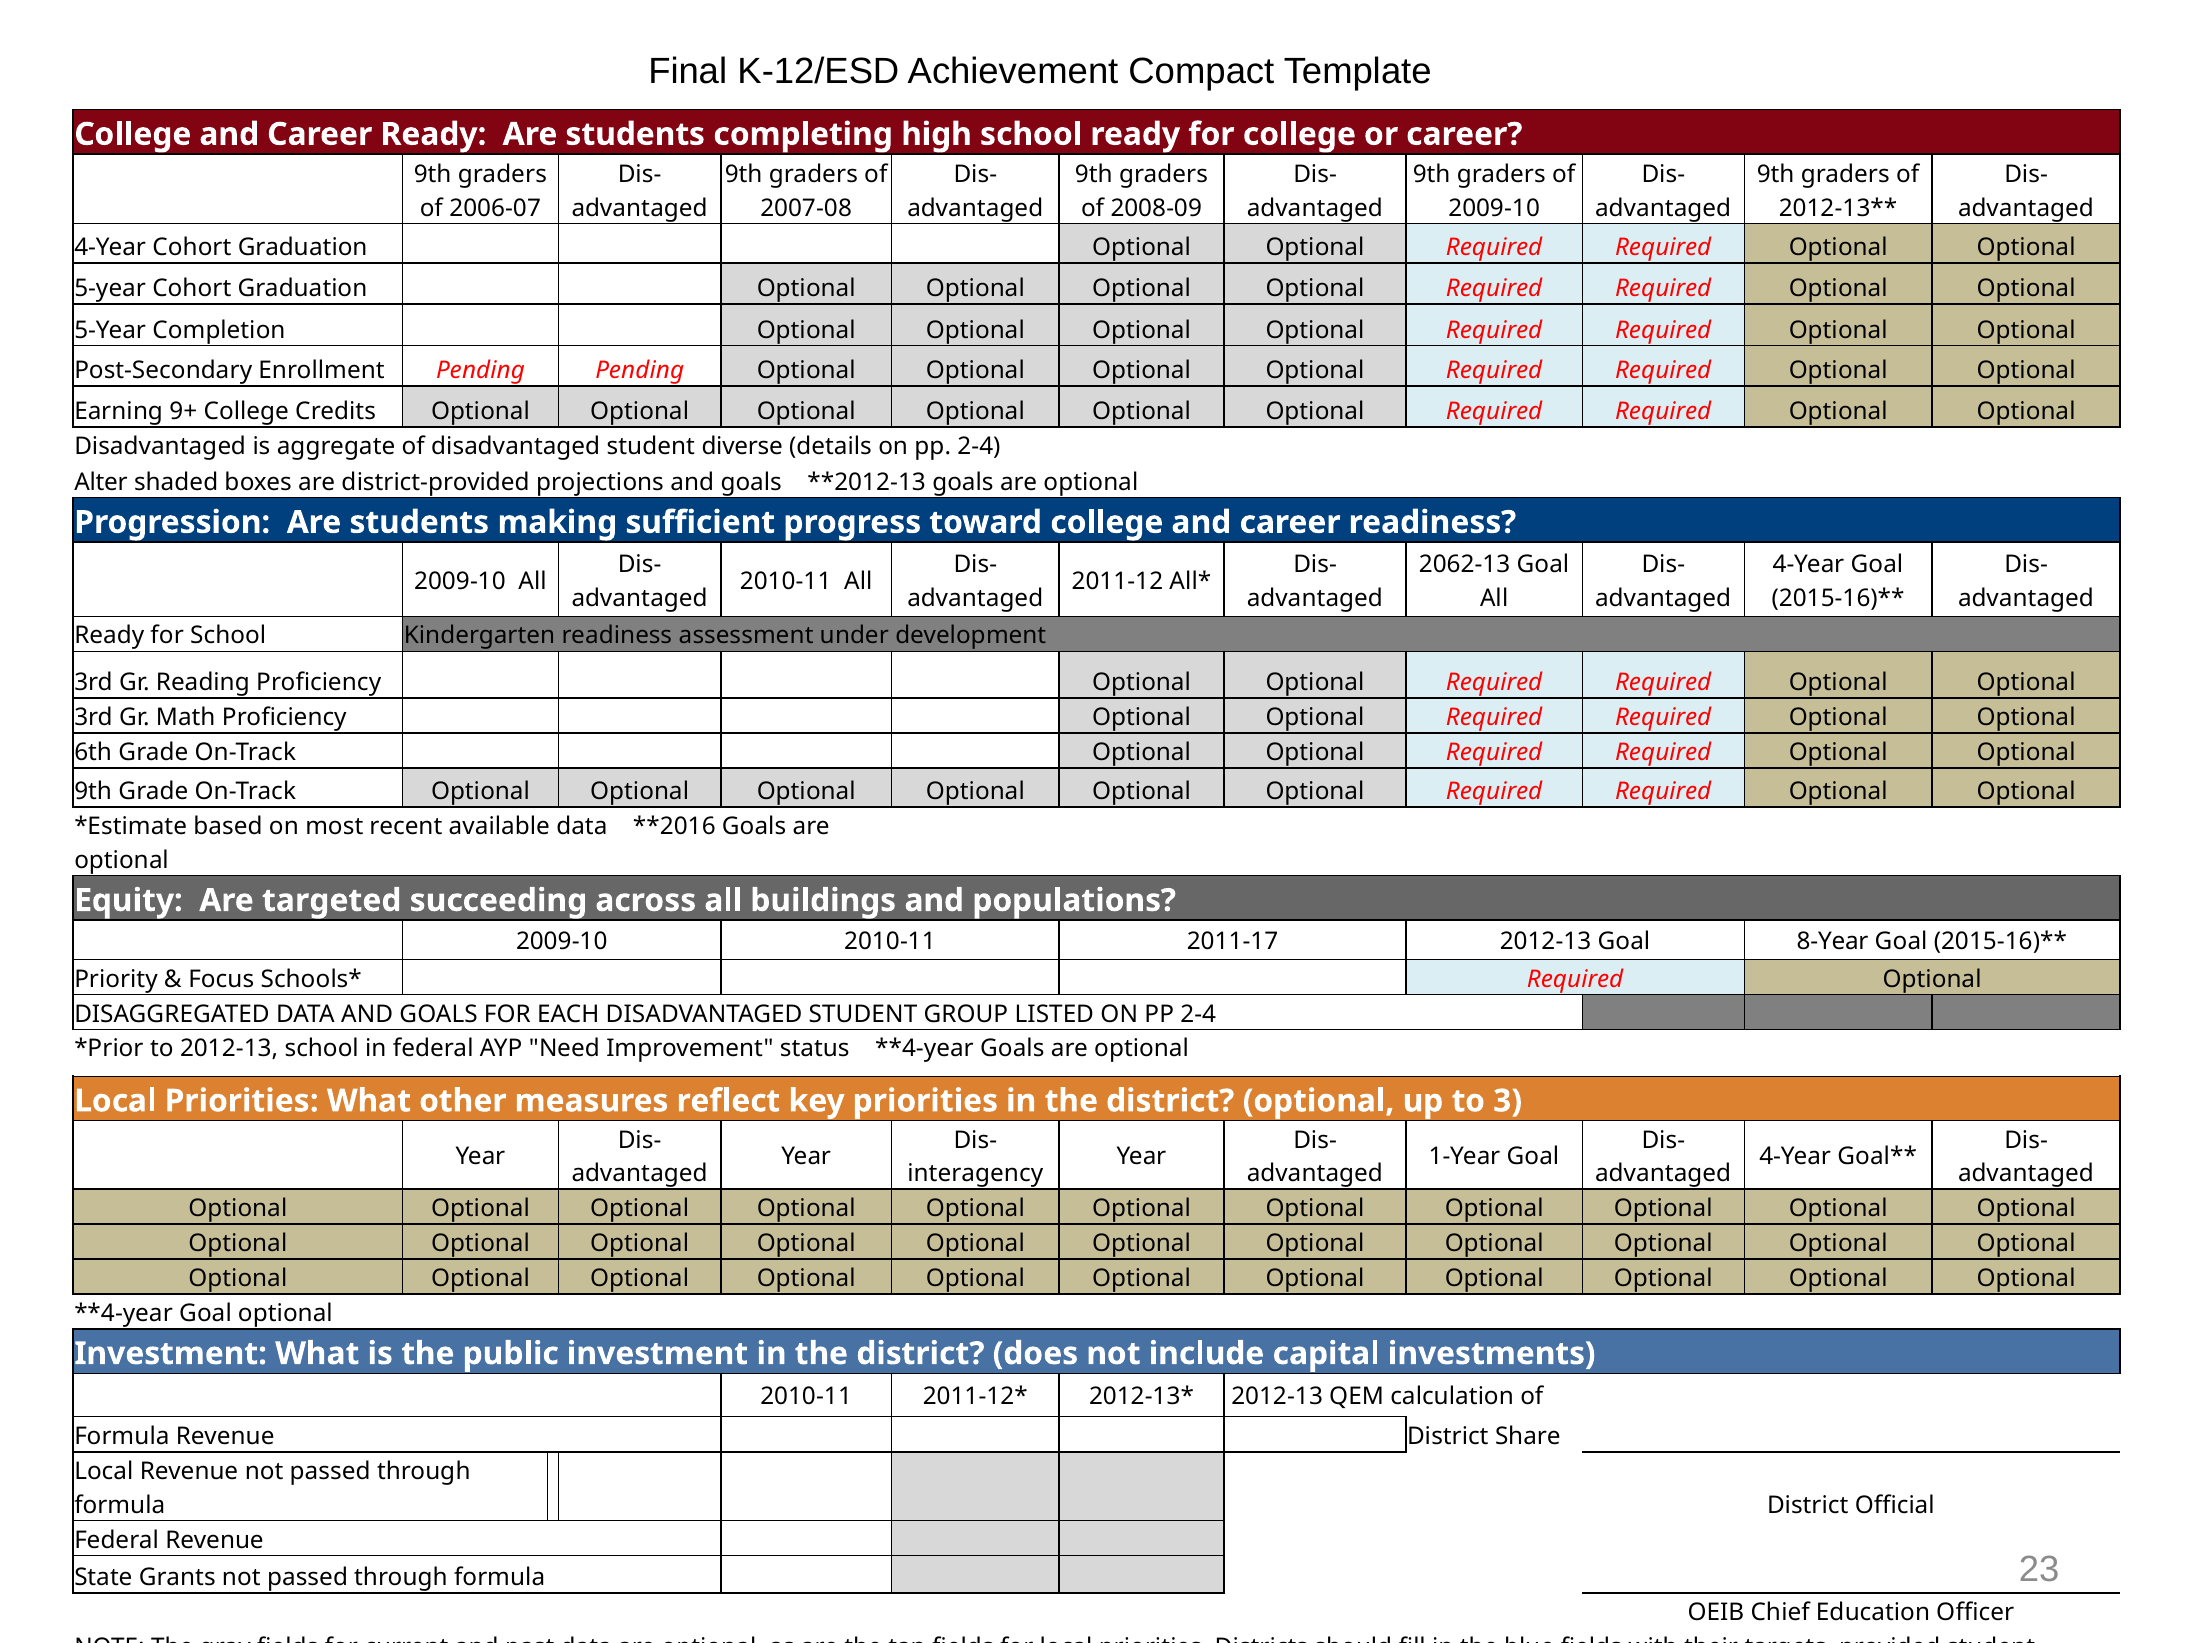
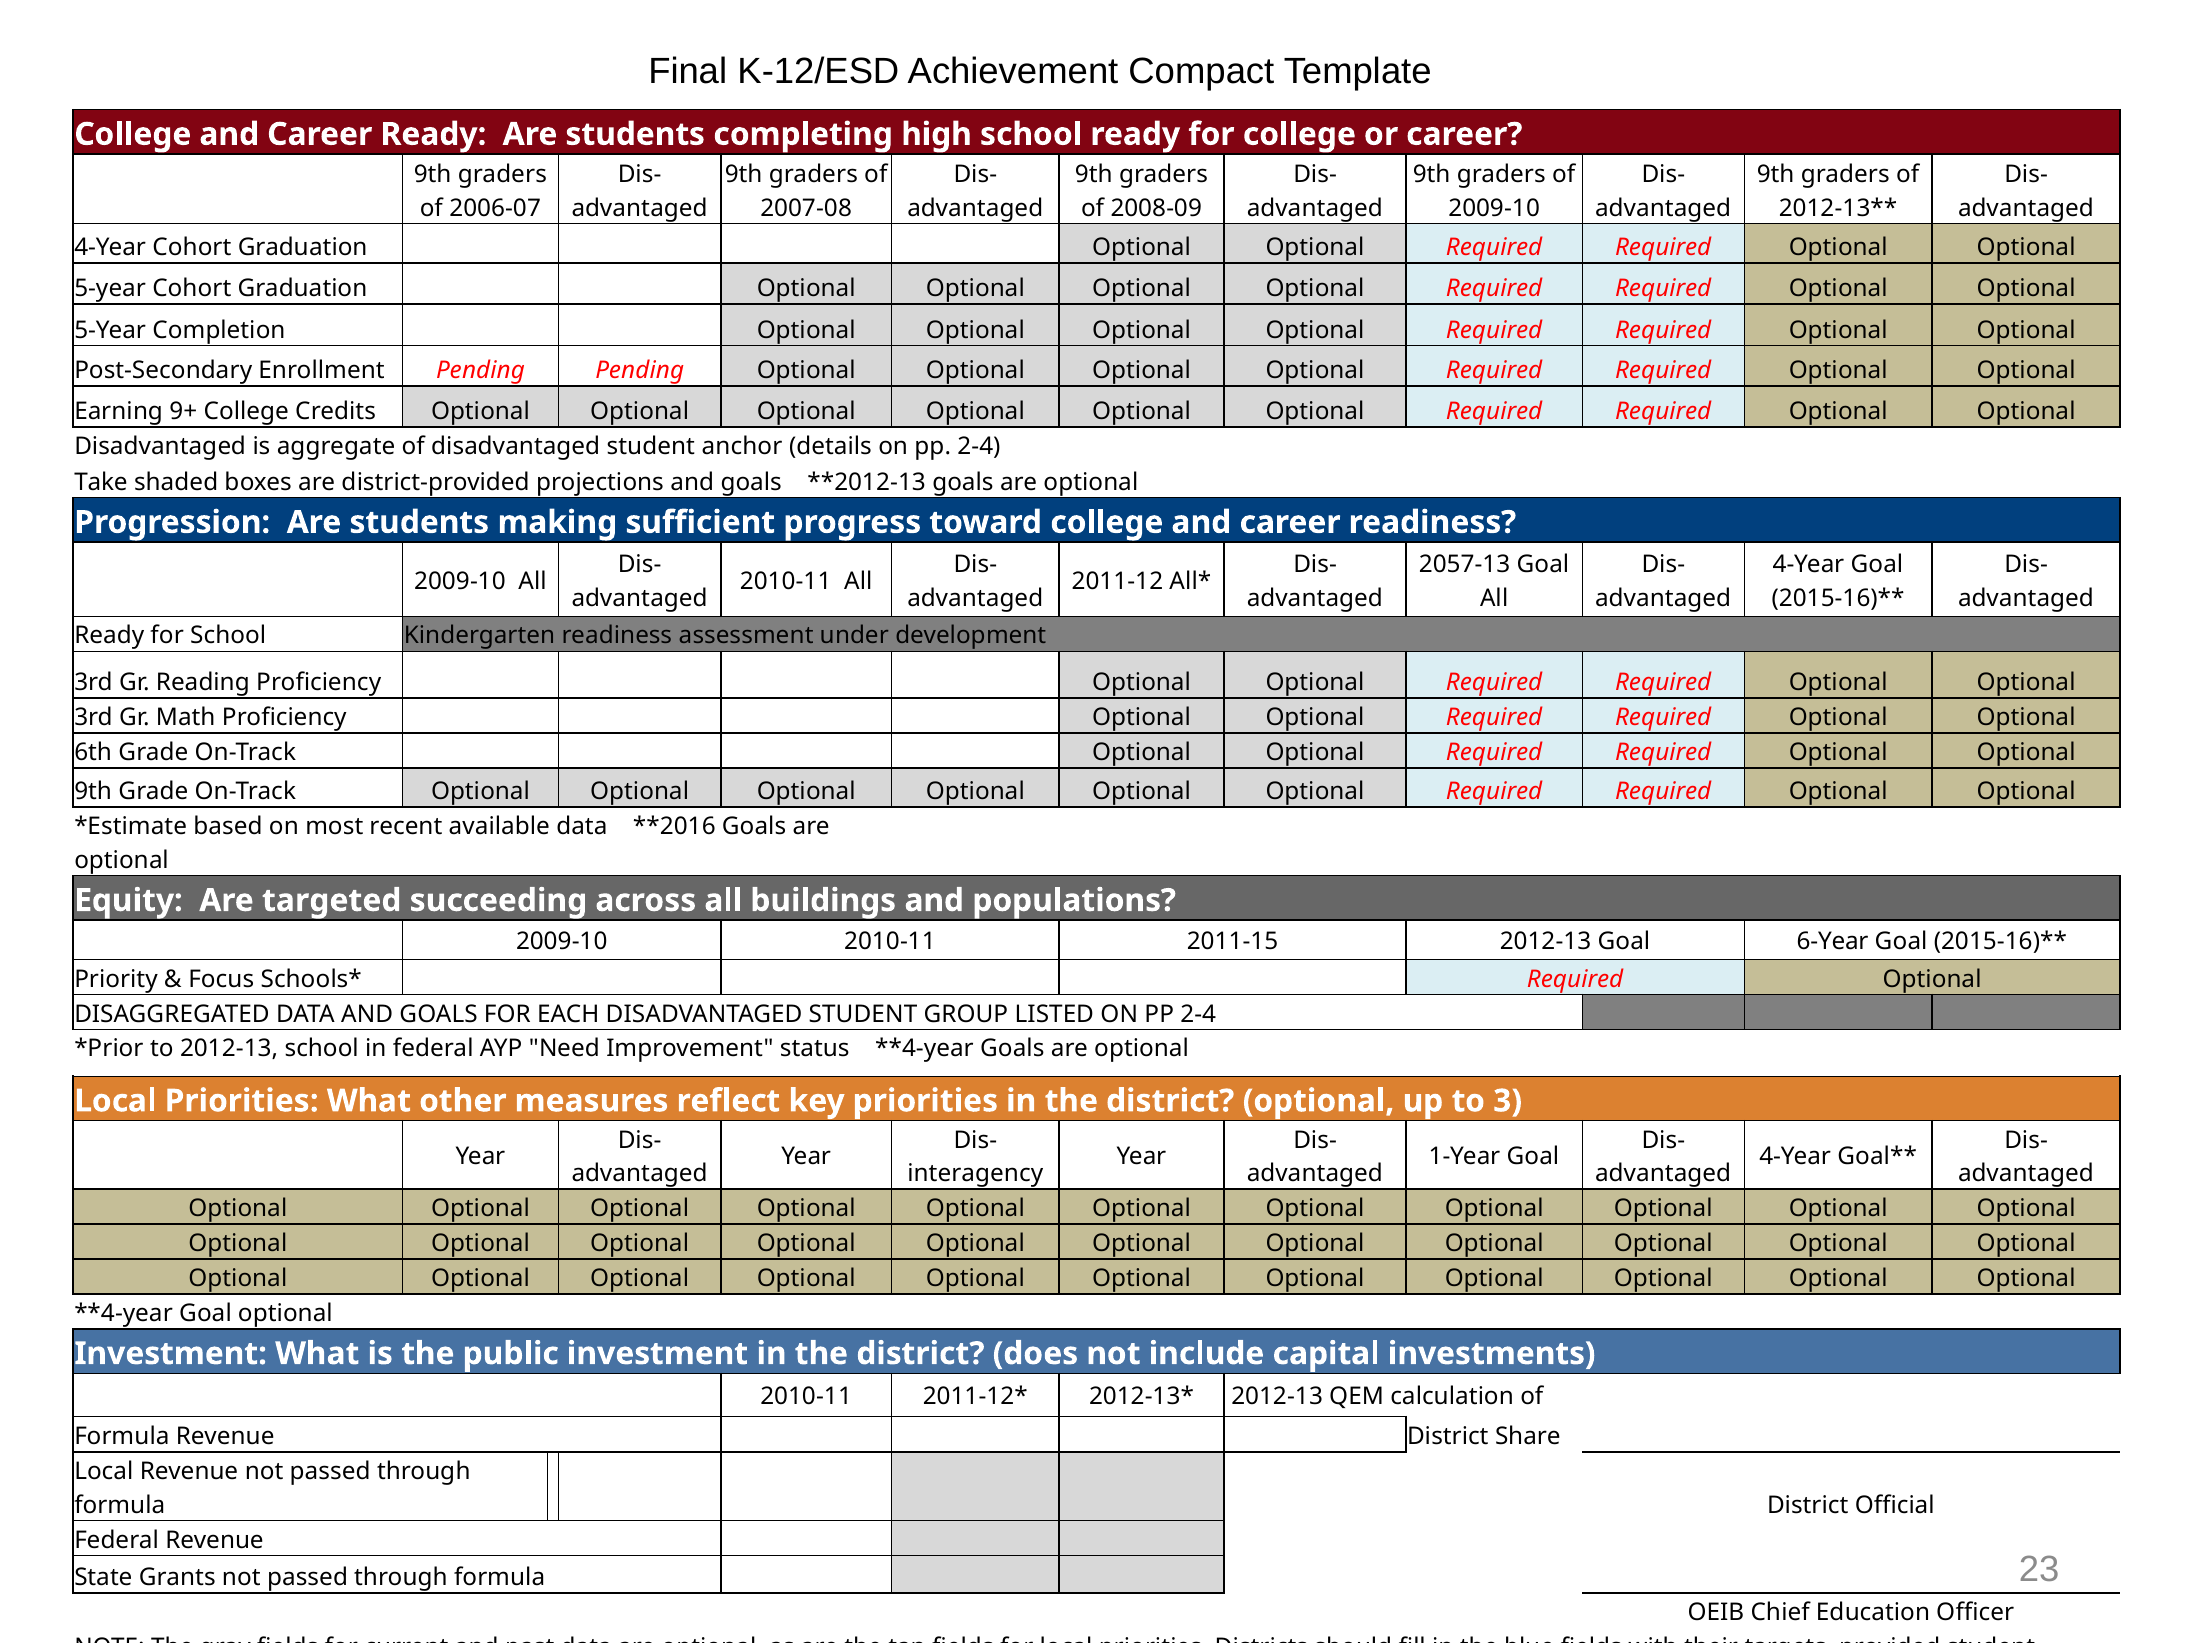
diverse: diverse -> anchor (742, 447)
Alter: Alter -> Take (101, 482)
2062-13: 2062-13 -> 2057-13 (1465, 564)
2011-17: 2011-17 -> 2011-15 (1233, 942)
8-Year: 8-Year -> 6-Year (1833, 942)
